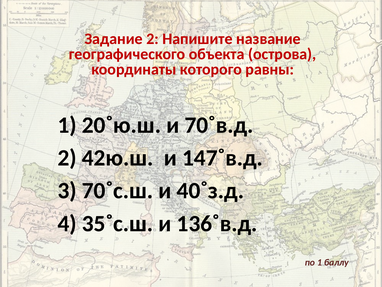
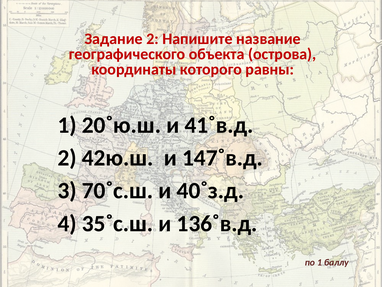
70˚в.д: 70˚в.д -> 41˚в.д (219, 125)
